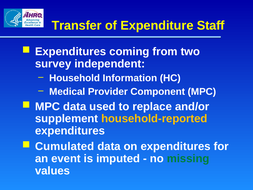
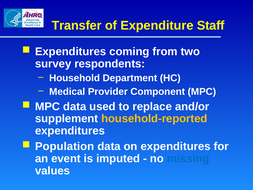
independent: independent -> respondents (110, 64)
Information: Information -> Department (130, 78)
Cumulated: Cumulated -> Population (65, 146)
missing colour: green -> blue (188, 158)
